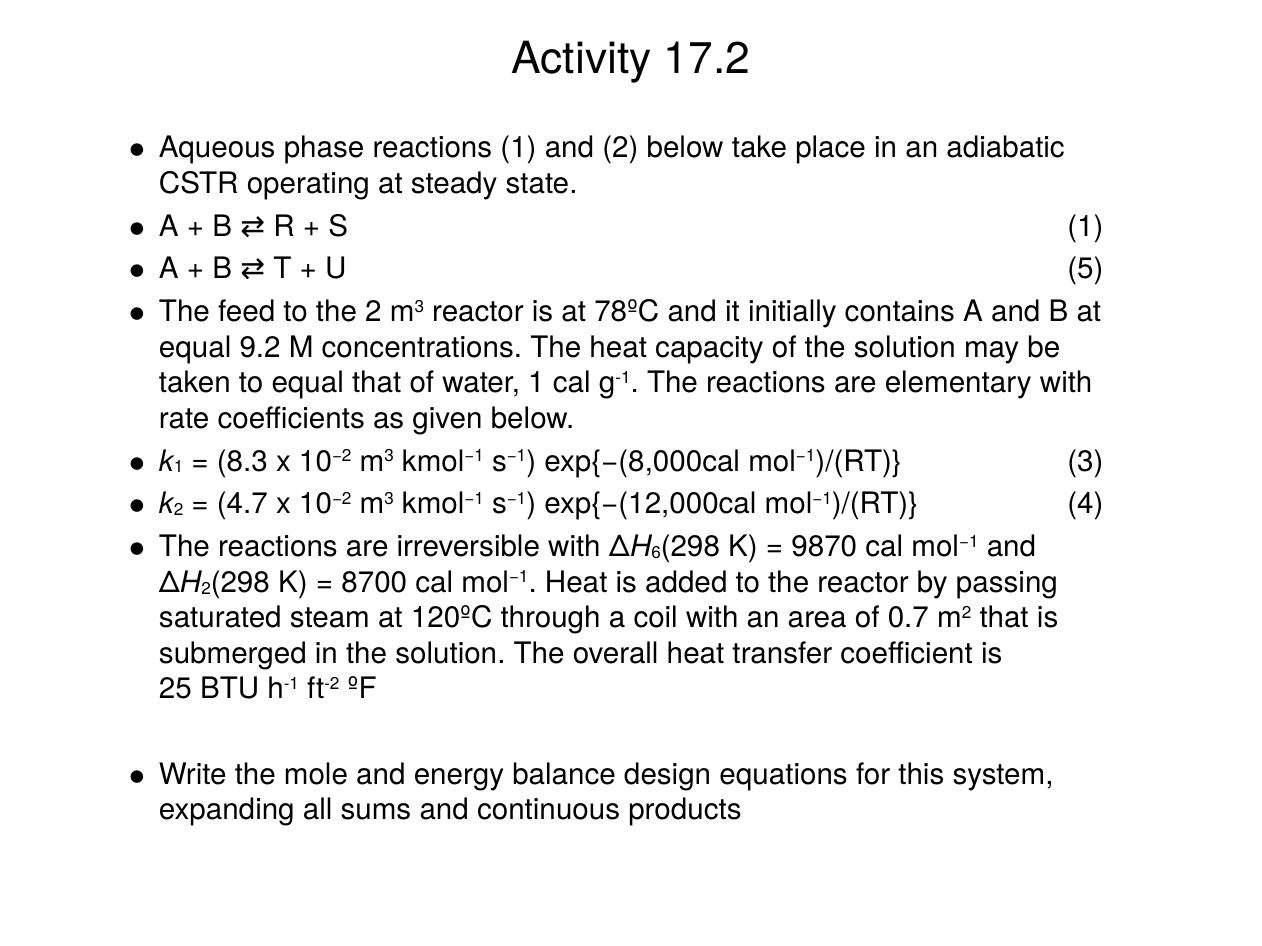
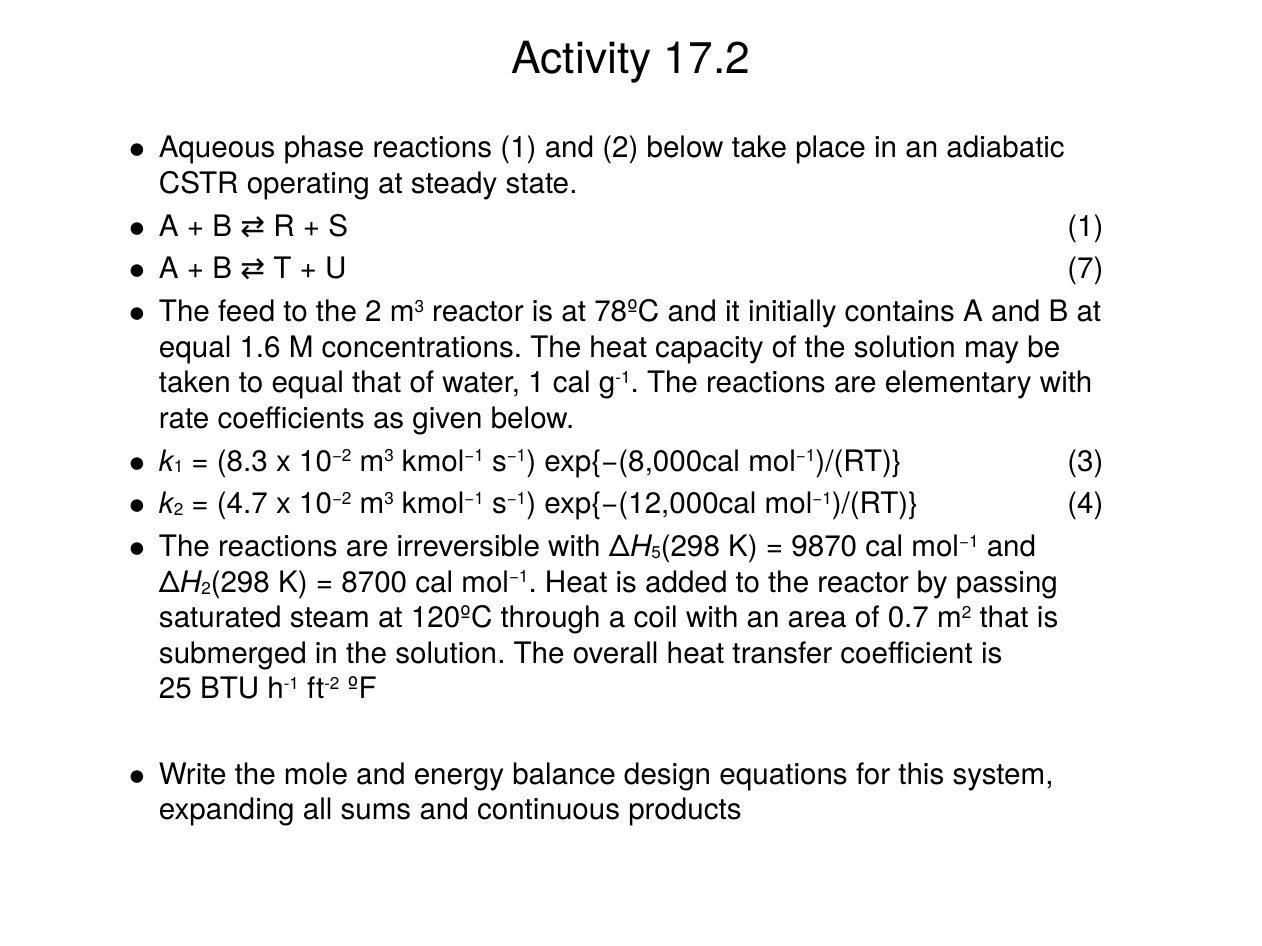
5: 5 -> 7 (1085, 269)
9.2: 9.2 -> 1.6 (260, 348)
6: 6 -> 5 (656, 553)
